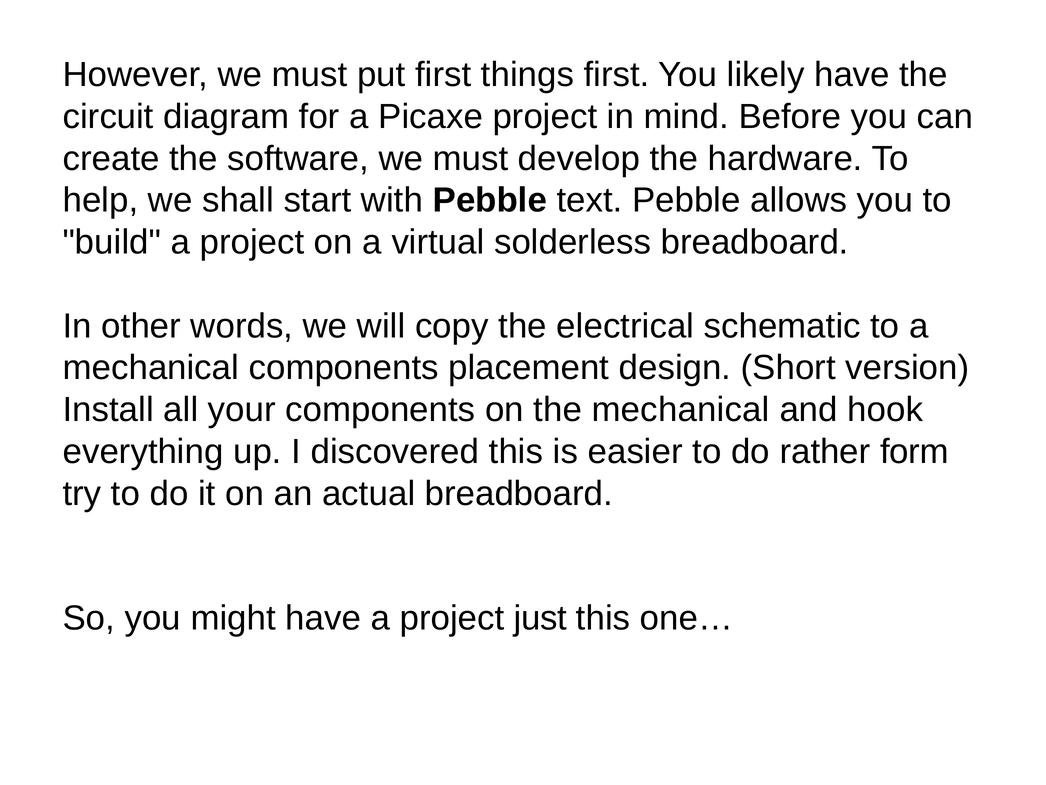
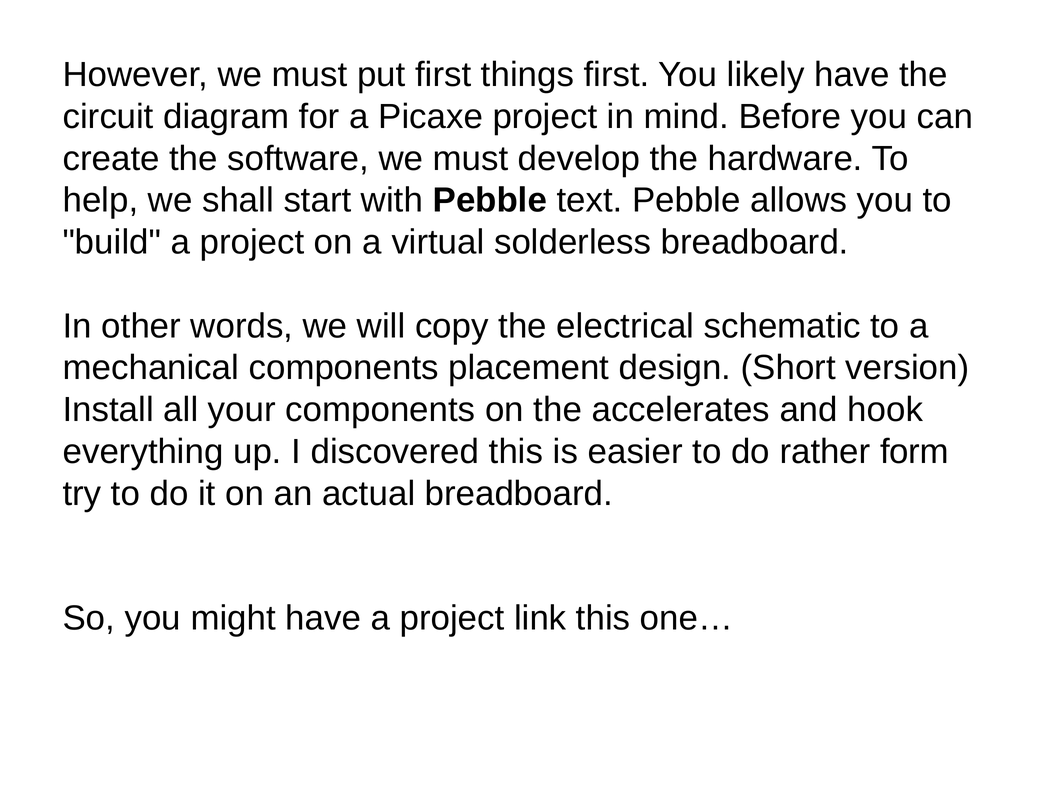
the mechanical: mechanical -> accelerates (681, 410)
just: just -> link (540, 618)
